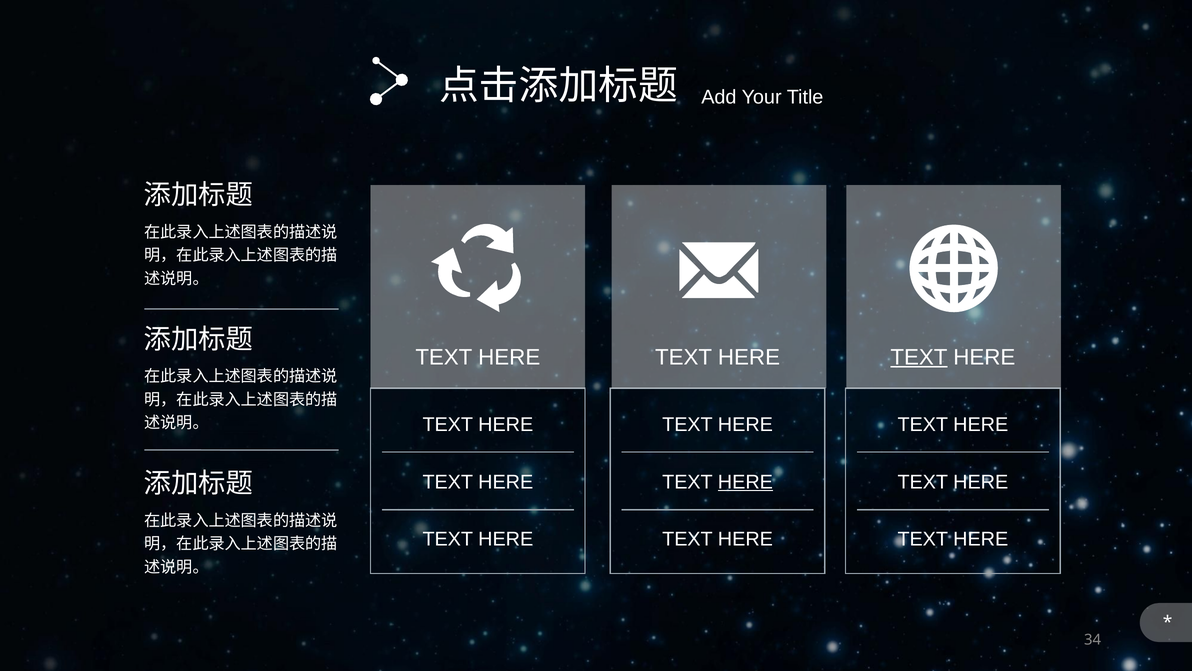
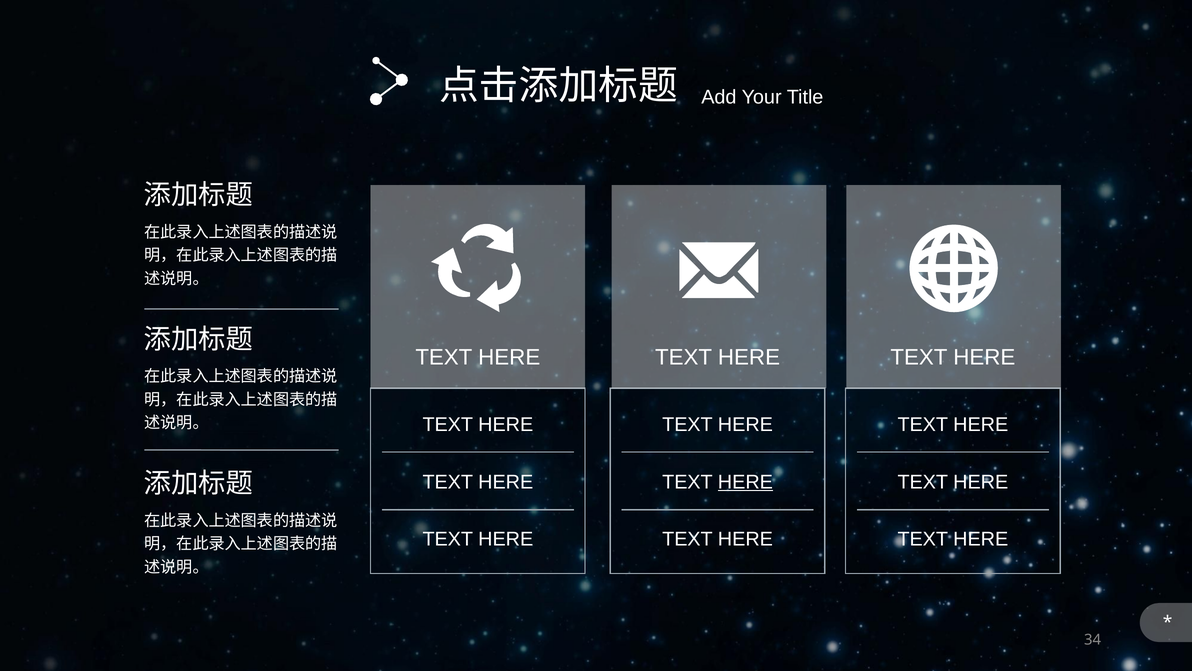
TEXT underline: present -> none (919, 357)
